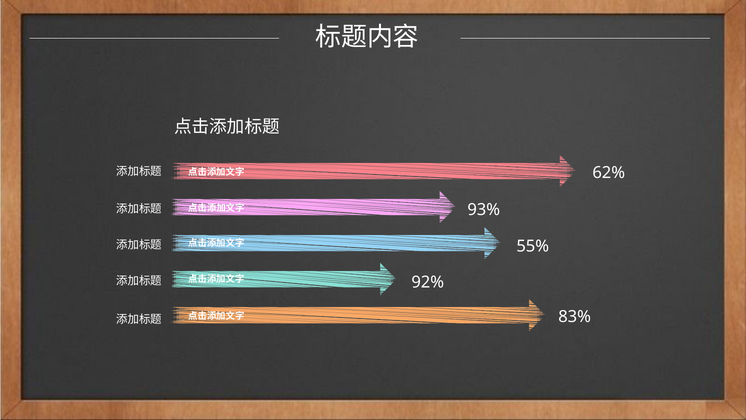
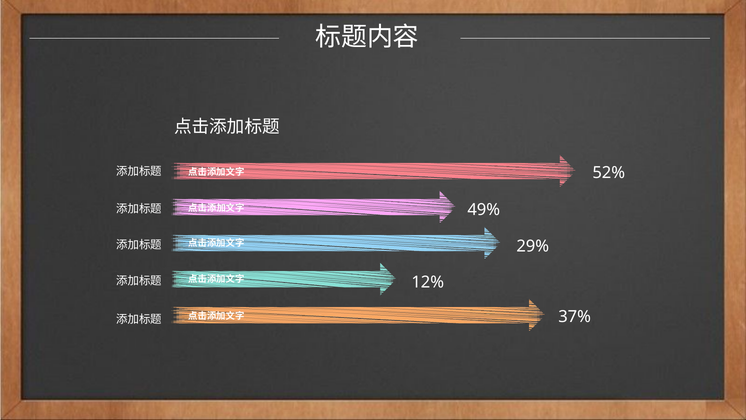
62%: 62% -> 52% (609, 173)
93%: 93% -> 49% (484, 210)
55%: 55% -> 29% (533, 246)
92%: 92% -> 12% (428, 282)
83%: 83% -> 37% (575, 316)
